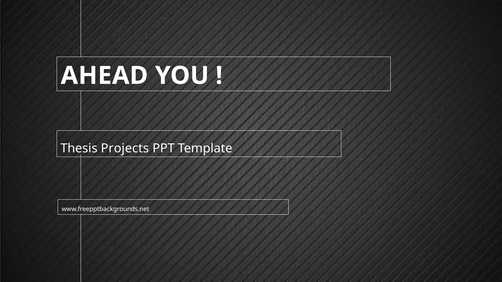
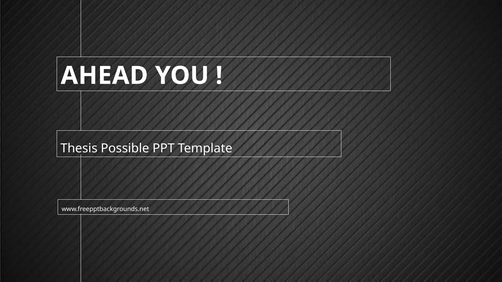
Projects: Projects -> Possible (125, 148)
